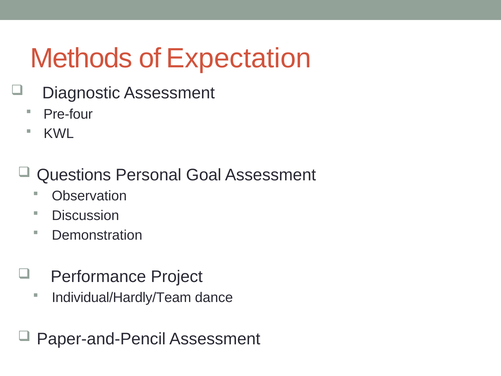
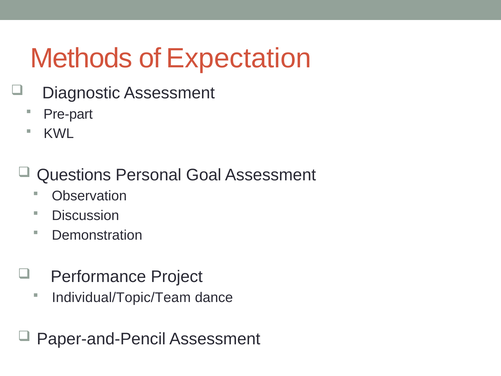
Pre-four: Pre-four -> Pre-part (68, 114)
Individual/Hardly/Team: Individual/Hardly/Team -> Individual/Topic/Team (121, 297)
